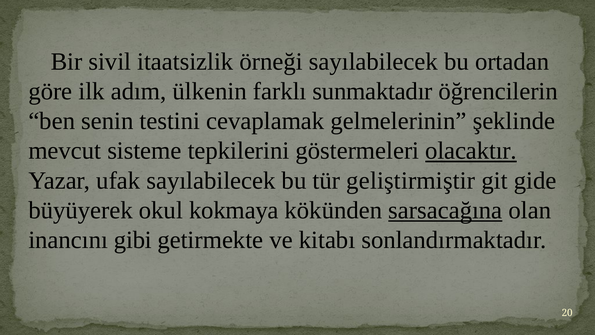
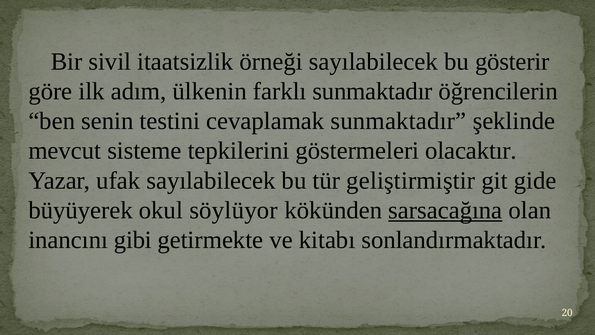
ortadan: ortadan -> gösterir (512, 61)
cevaplamak gelmelerinin: gelmelerinin -> sunmaktadır (398, 121)
olacaktır underline: present -> none (471, 151)
kokmaya: kokmaya -> söylüyor (234, 210)
